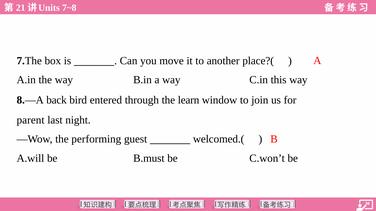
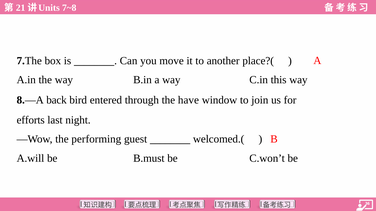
learn: learn -> have (188, 100)
parent: parent -> efforts (31, 120)
